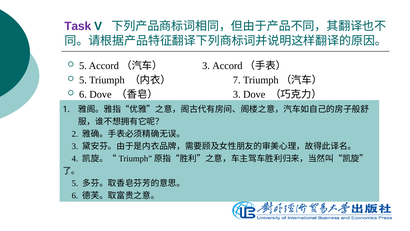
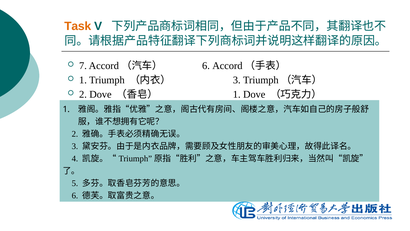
Task colour: purple -> orange (78, 26)
5: 5 -> 7 (83, 66)
3: 3 -> 6 (206, 66)
5: 5 -> 1 (83, 80)
7: 7 -> 3 (237, 80)
6: 6 -> 2 (83, 94)
3: 3 -> 1 (237, 94)
